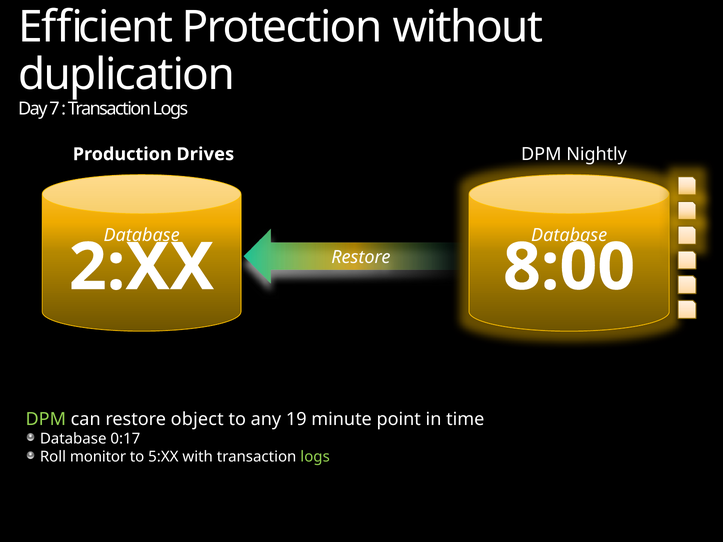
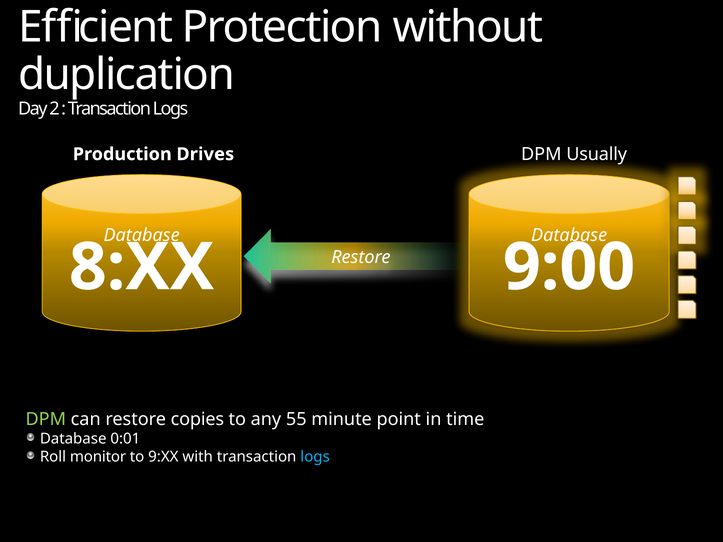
7: 7 -> 2 (54, 109)
Nightly: Nightly -> Usually (597, 154)
2:XX: 2:XX -> 8:XX (142, 267)
8:00: 8:00 -> 9:00 (569, 267)
object: object -> copies (197, 419)
19: 19 -> 55 (296, 419)
0:17: 0:17 -> 0:01 (125, 439)
5:XX: 5:XX -> 9:XX (163, 457)
logs colour: light green -> light blue (315, 457)
